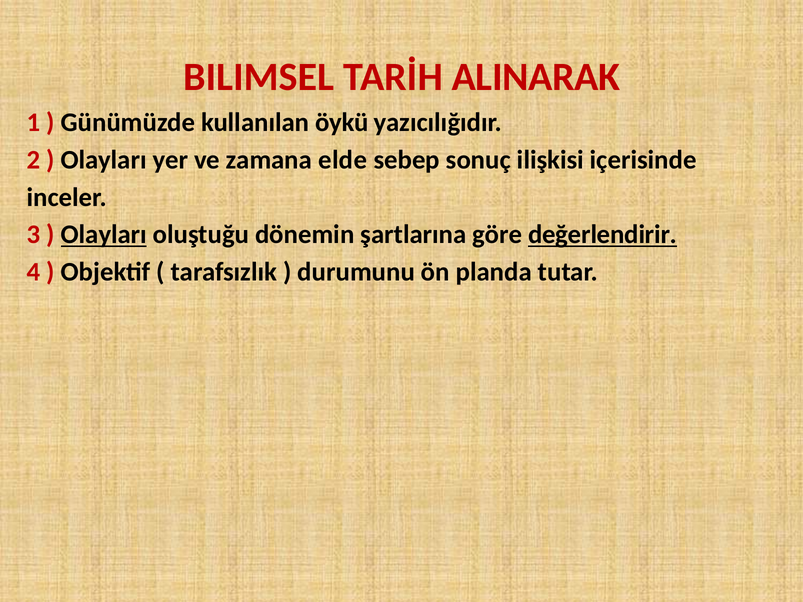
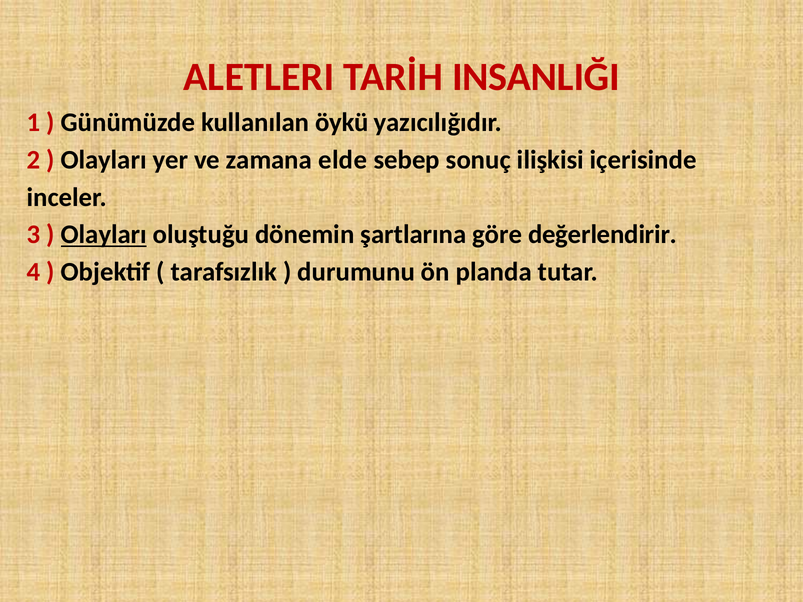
BILIMSEL: BILIMSEL -> ALETLERI (259, 77)
ALINARAK: ALINARAK -> INSANLIĞI (536, 77)
değerlendirir underline: present -> none (603, 235)
